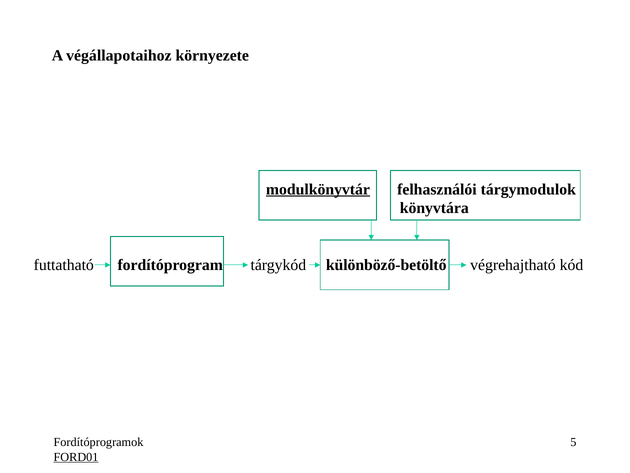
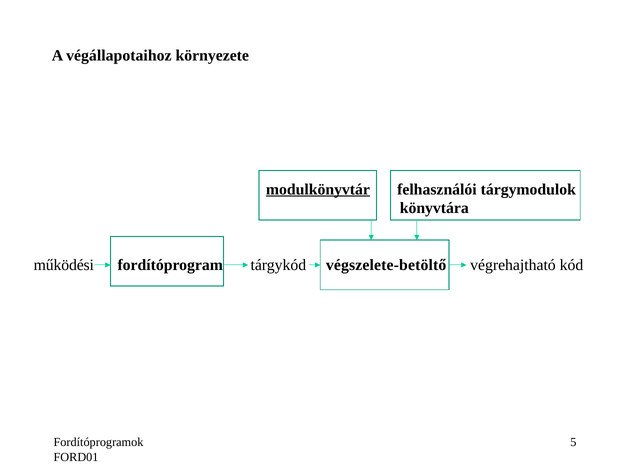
futtatható: futtatható -> működési (64, 265)
különböző-betöltő: különböző-betöltő -> végszelete-betöltő (386, 265)
FORD01 underline: present -> none (76, 457)
